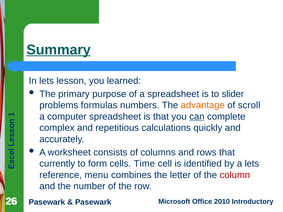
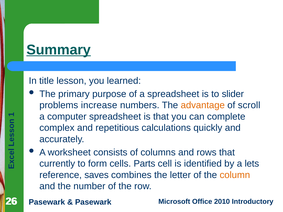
In lets: lets -> title (47, 81)
formulas: formulas -> increase (99, 105)
can underline: present -> none (197, 117)
Time: Time -> Parts (144, 164)
menu: menu -> saves (97, 175)
column colour: red -> orange (235, 175)
